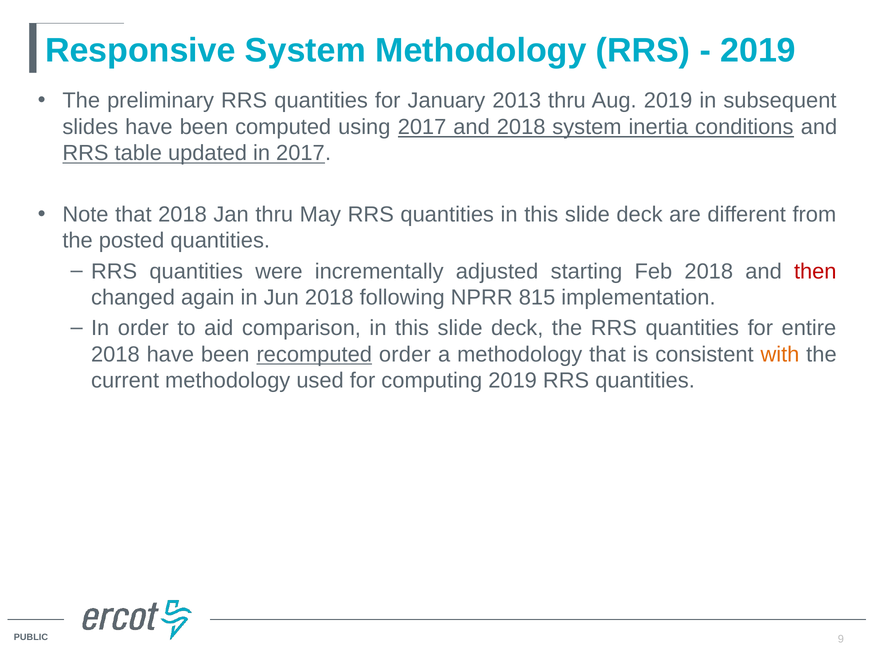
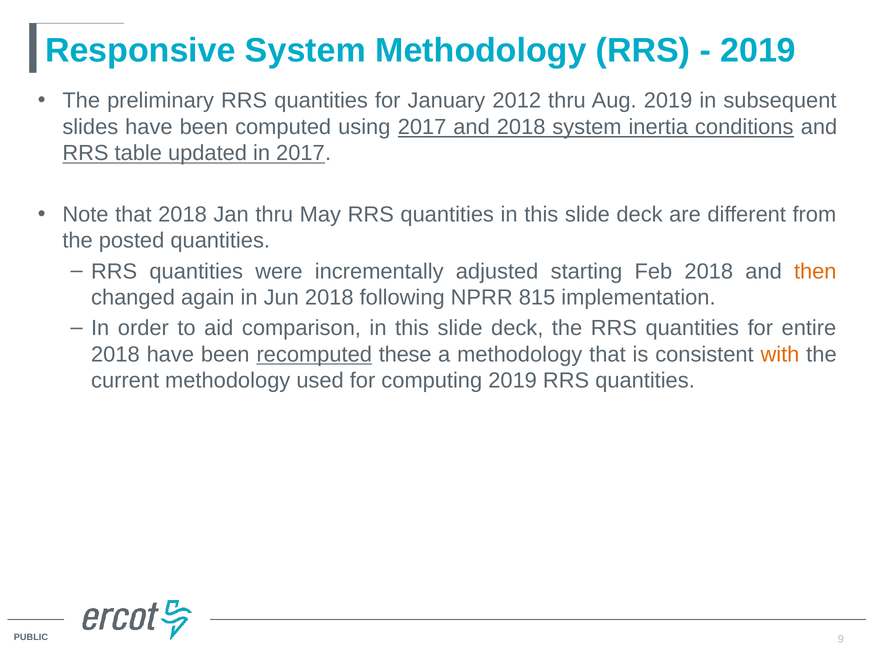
2013: 2013 -> 2012 (517, 101)
then colour: red -> orange (815, 271)
recomputed order: order -> these (405, 355)
